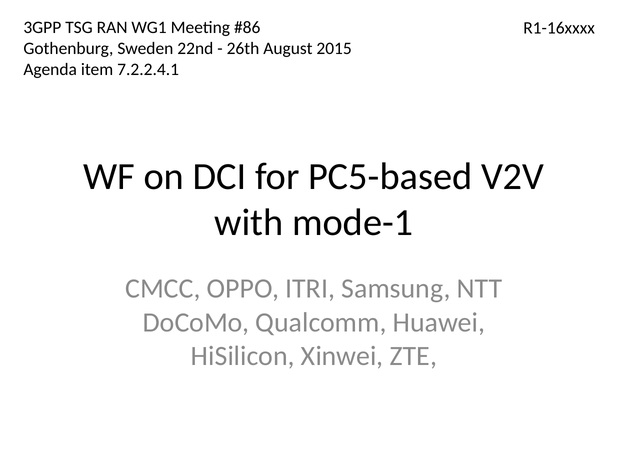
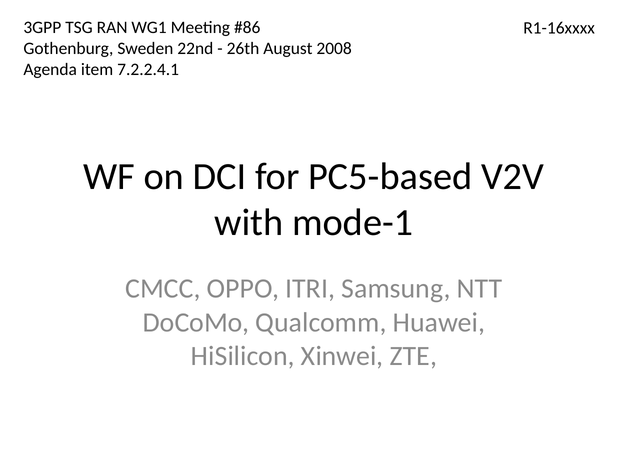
2015: 2015 -> 2008 (334, 49)
